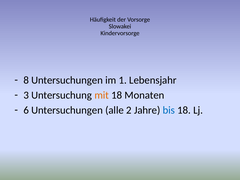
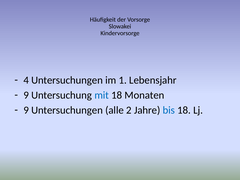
8: 8 -> 4 (26, 80)
3: 3 -> 9 (26, 95)
mit colour: orange -> blue (102, 95)
6: 6 -> 9 (26, 110)
